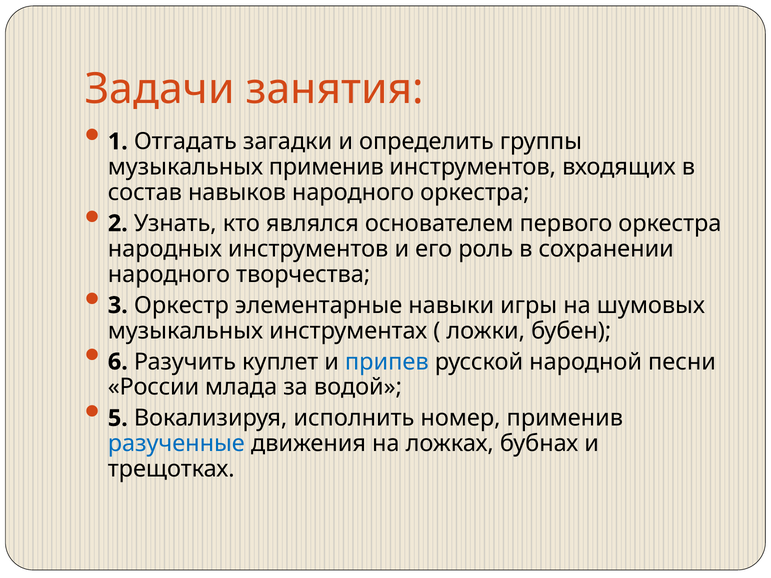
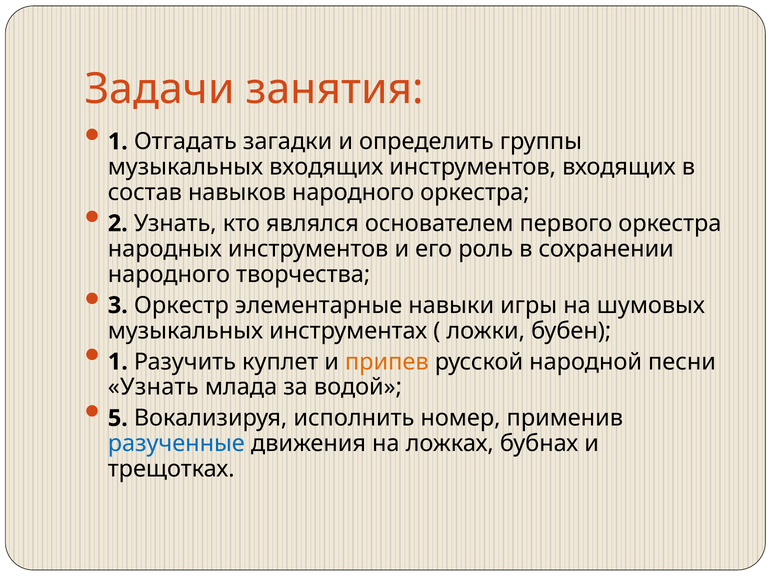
музыкальных применив: применив -> входящих (326, 167)
6: 6 -> 1 (118, 362)
припев colour: blue -> orange (387, 362)
России: России -> Узнать (153, 387)
